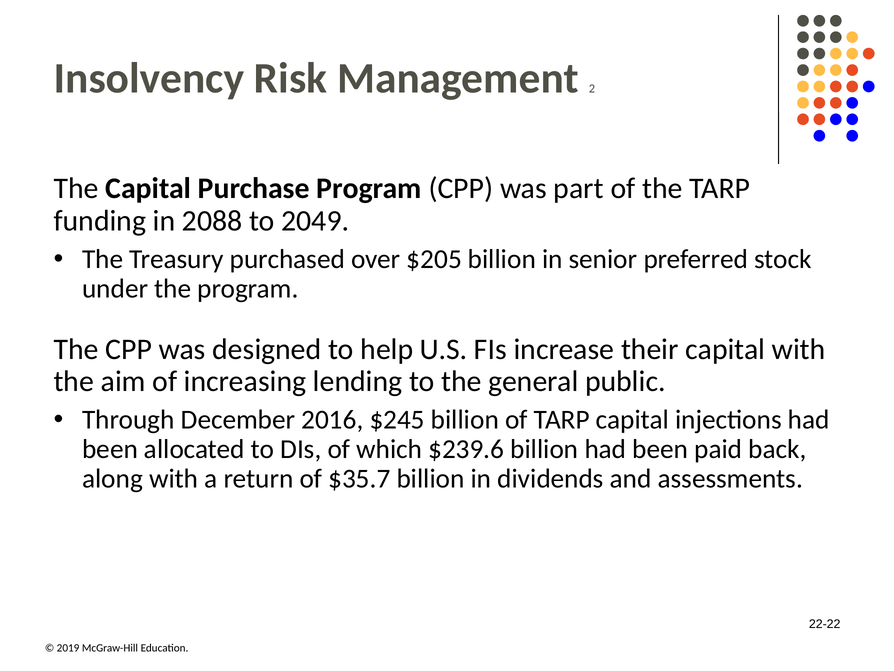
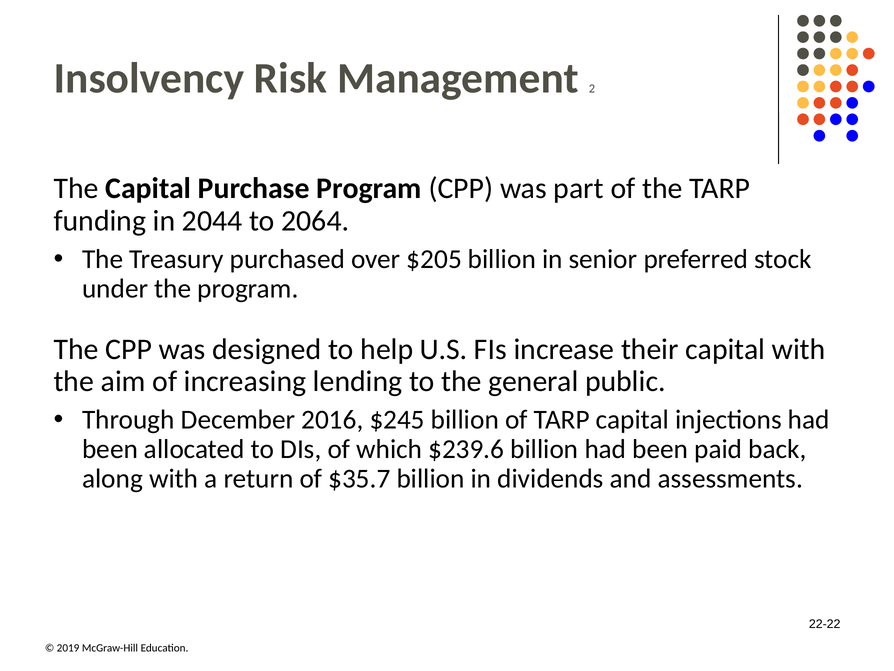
2088: 2088 -> 2044 (212, 221)
2049: 2049 -> 2064 (315, 221)
